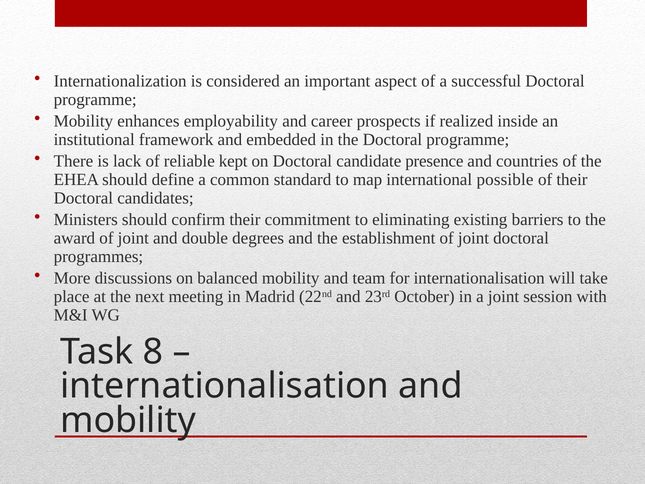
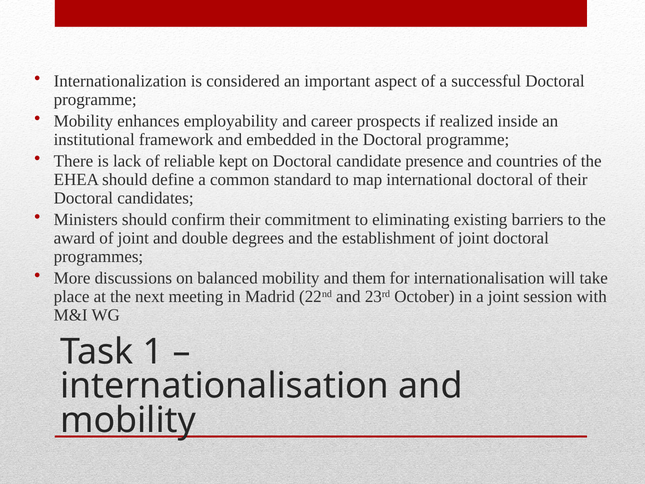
international possible: possible -> doctoral (505, 180)
team: team -> them (369, 278)
8: 8 -> 1 (153, 352)
